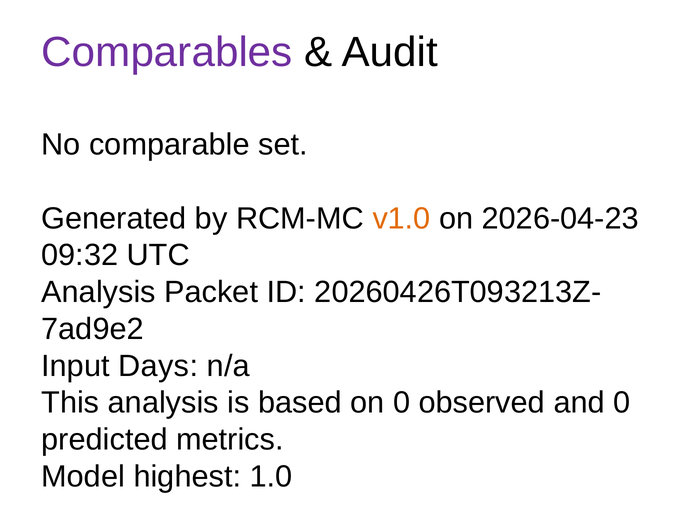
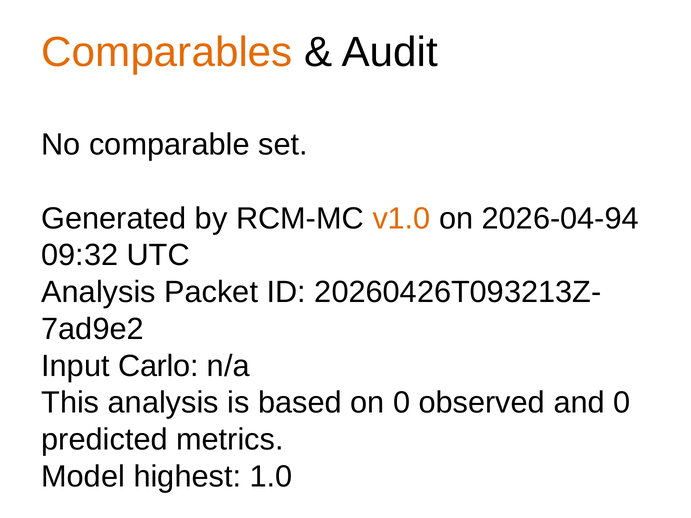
Comparables colour: purple -> orange (167, 52)
2026-04-23: 2026-04-23 -> 2026-04-94 (560, 219)
Days: Days -> Carlo (158, 366)
